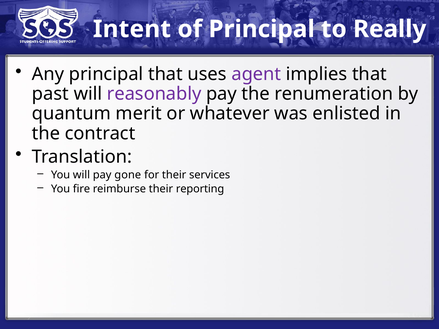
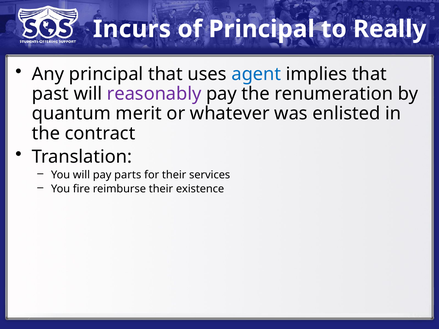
Intent: Intent -> Incurs (132, 29)
agent colour: purple -> blue (256, 74)
gone: gone -> parts (128, 175)
reporting: reporting -> existence (200, 189)
